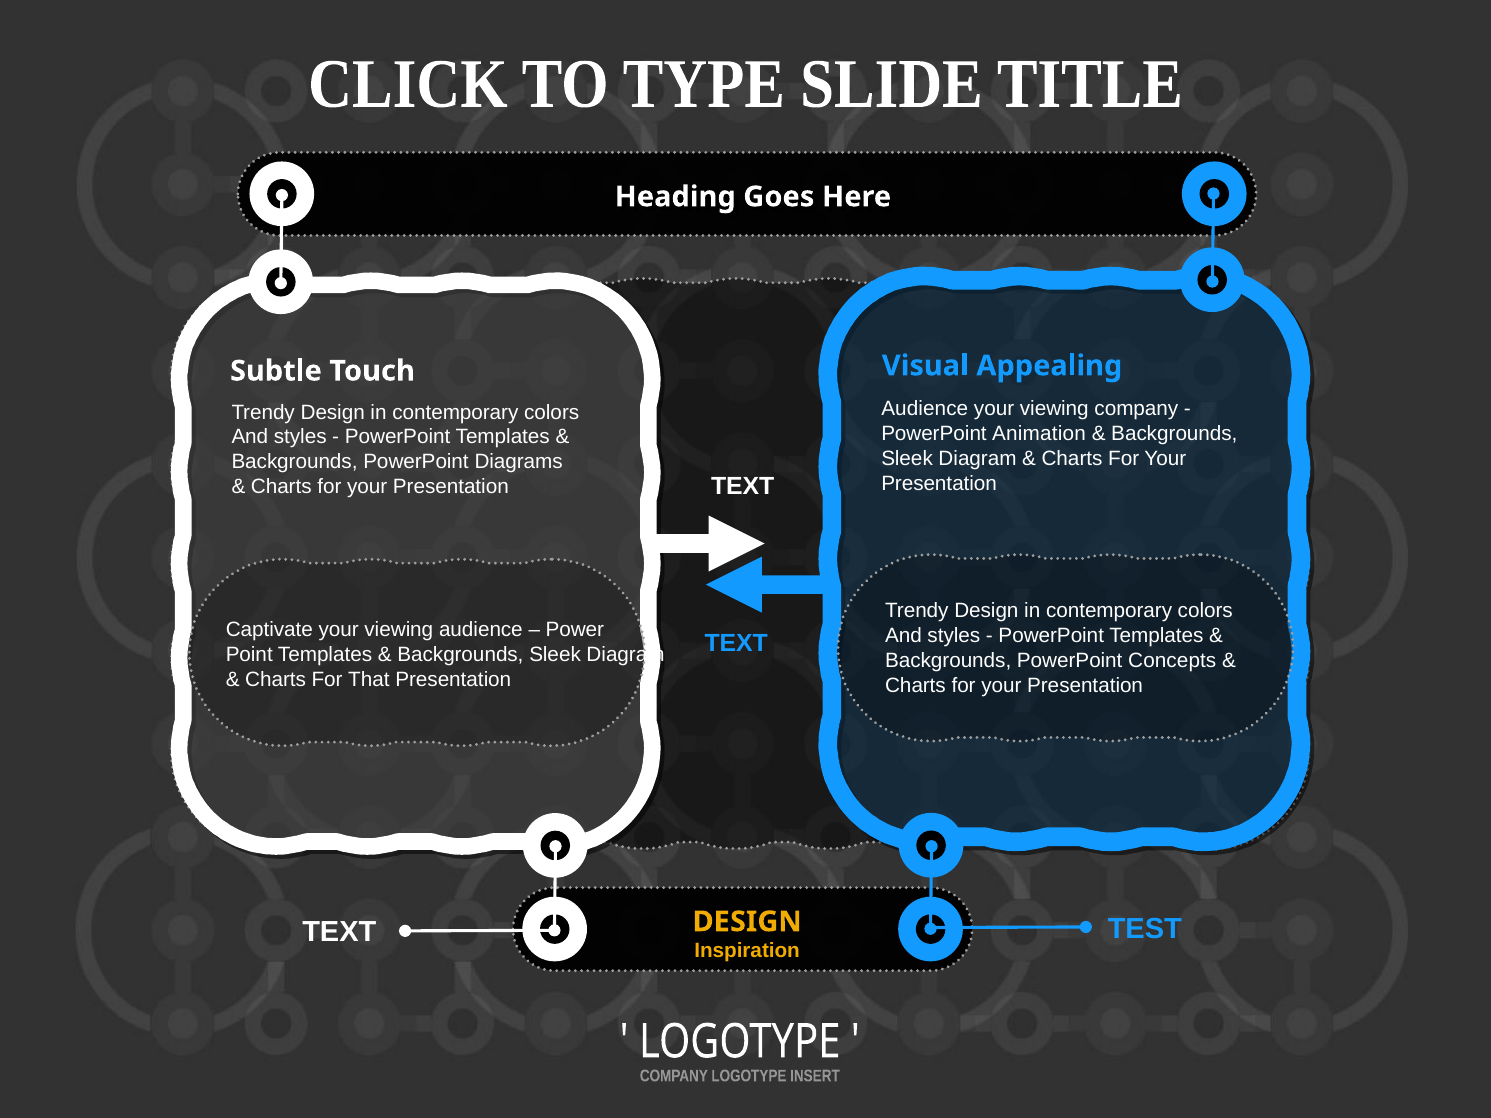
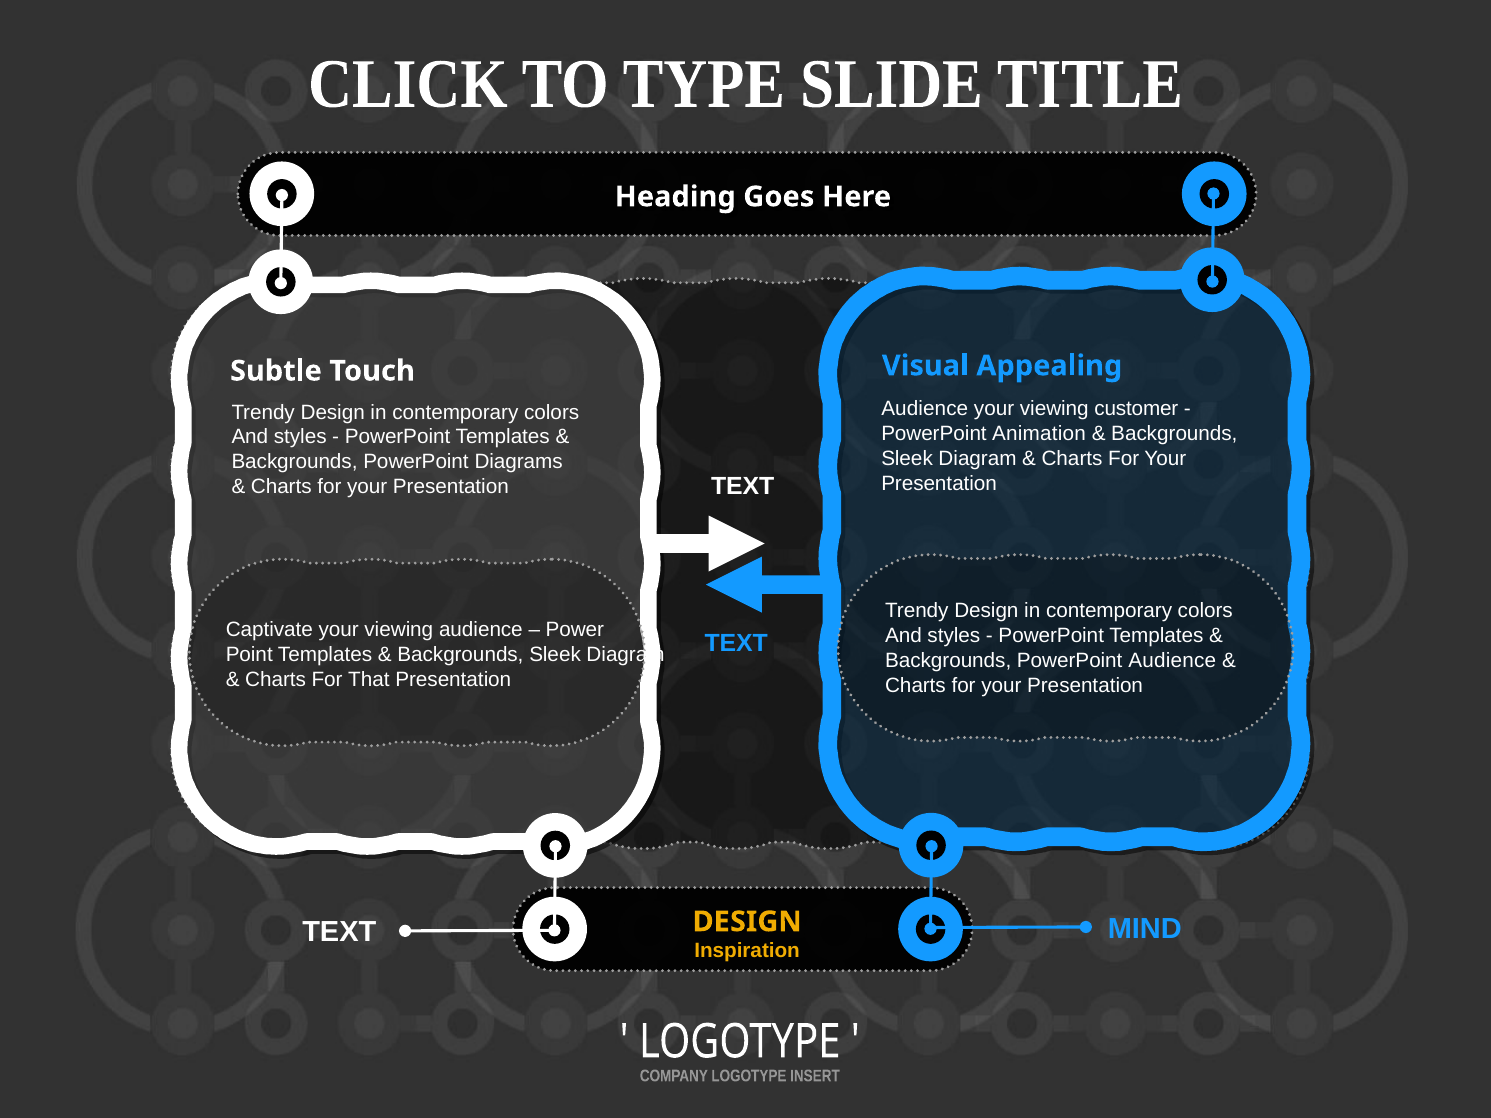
company: company -> customer (1136, 409)
PowerPoint Concepts: Concepts -> Audience (1172, 661)
TEST: TEST -> MIND (1145, 929)
